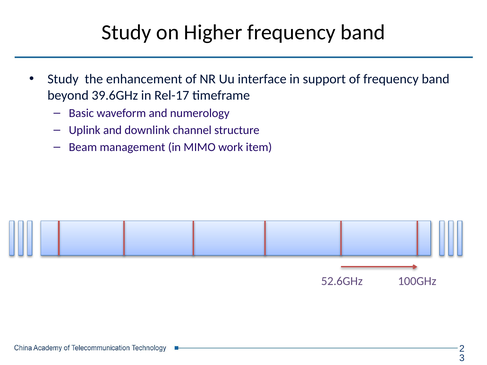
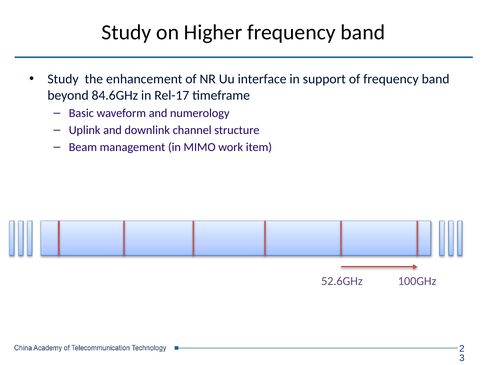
39.6GHz: 39.6GHz -> 84.6GHz (115, 95)
